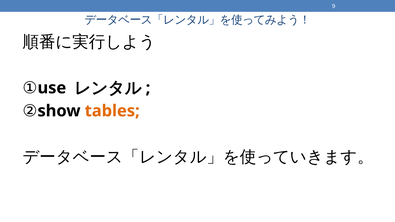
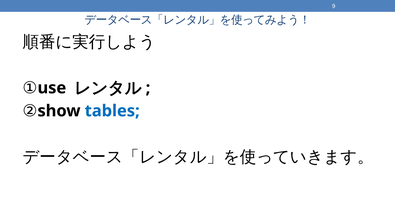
tables colour: orange -> blue (112, 111)
